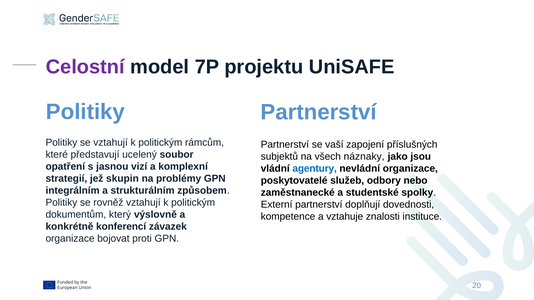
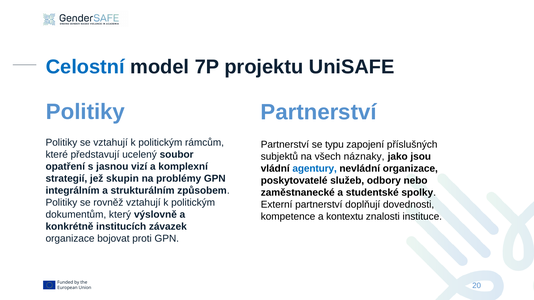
Celostní colour: purple -> blue (85, 67)
vaší: vaší -> typu (334, 145)
vztahuje: vztahuje -> kontextu (345, 217)
konferencí: konferencí -> institucích (121, 227)
